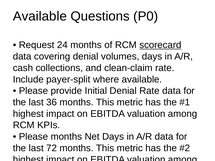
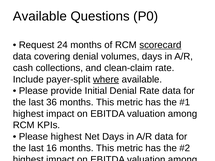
where underline: none -> present (106, 79)
Please months: months -> highest (66, 137)
72: 72 -> 16 (52, 148)
